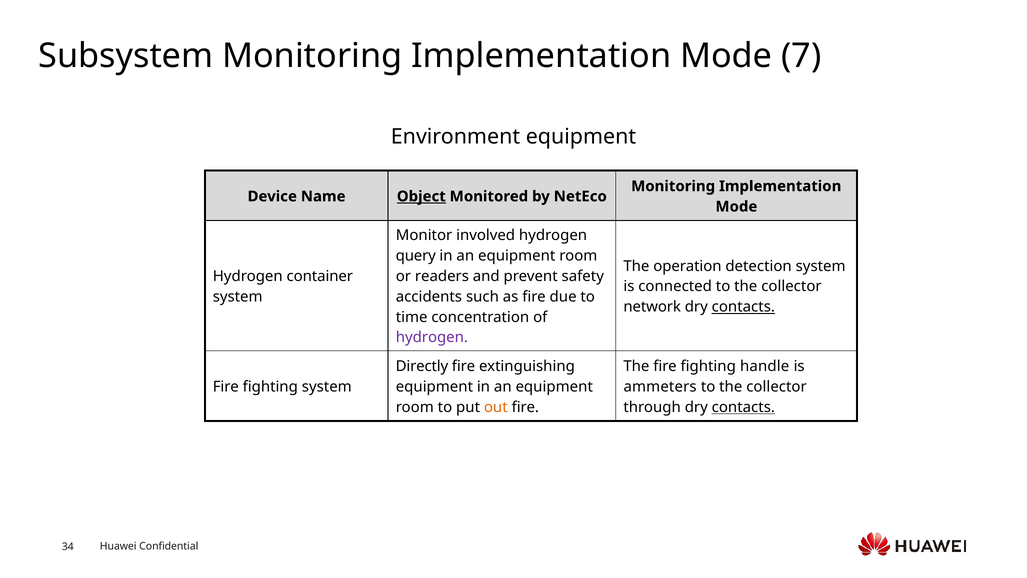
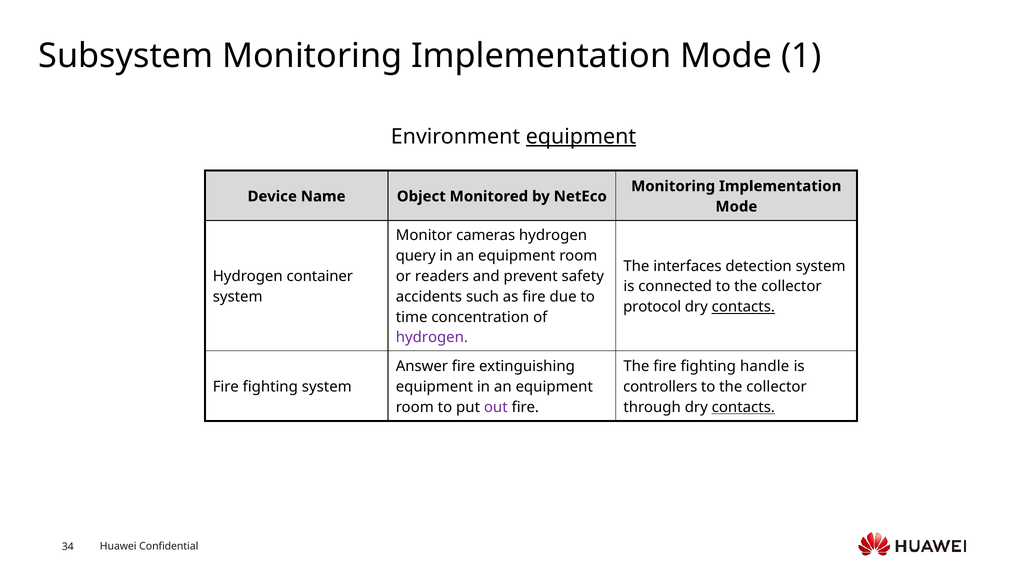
7: 7 -> 1 (801, 56)
equipment underline: none -> present (581, 137)
Object underline: present -> none (421, 196)
involved: involved -> cameras (486, 235)
operation: operation -> interfaces (687, 266)
network: network -> protocol (652, 307)
Directly: Directly -> Answer (422, 366)
ammeters: ammeters -> controllers (660, 387)
out colour: orange -> purple (496, 407)
